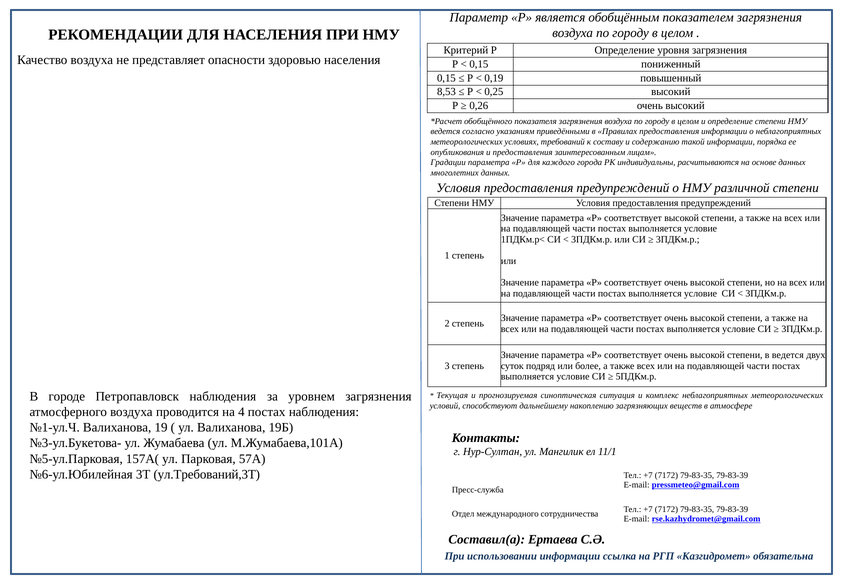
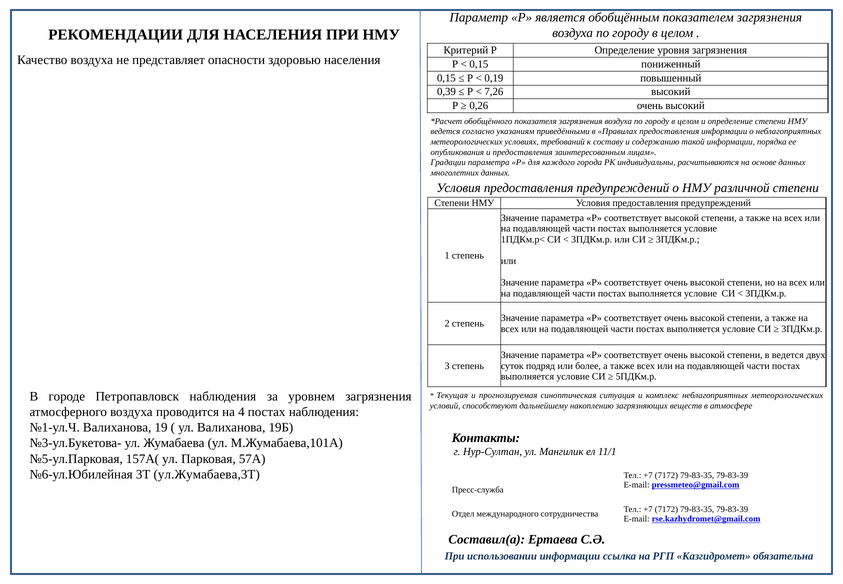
8,53: 8,53 -> 0,39 (446, 92)
0,25: 0,25 -> 7,26 (494, 92)
ул.Требований,3Т: ул.Требований,3Т -> ул.Жумабаева,3Т (207, 474)
